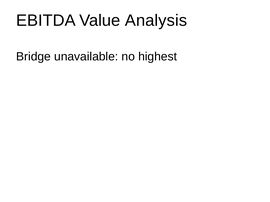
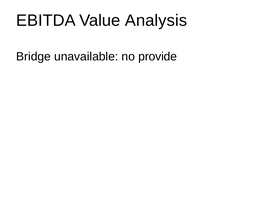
highest: highest -> provide (158, 57)
